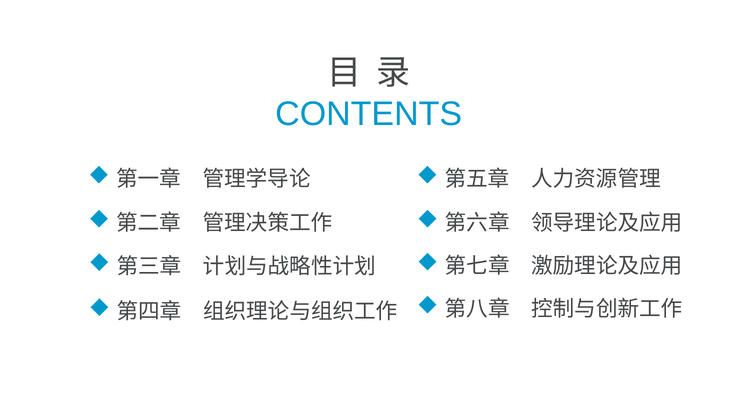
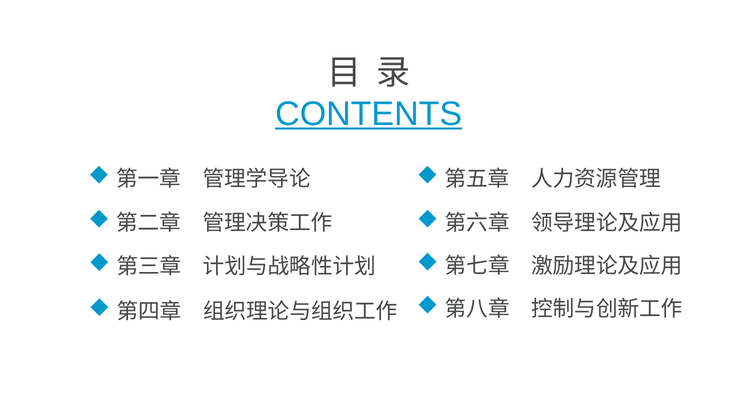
CONTENTS underline: none -> present (369, 114)
